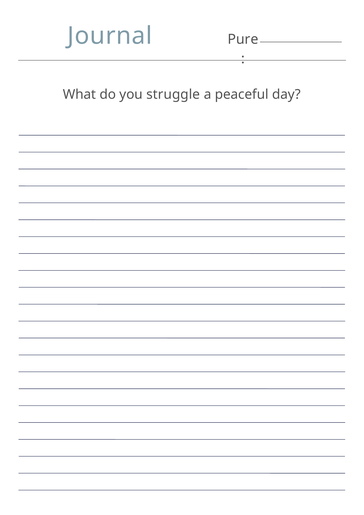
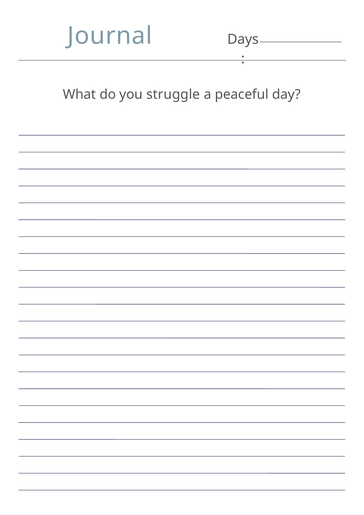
Pure: Pure -> Days (243, 39)
